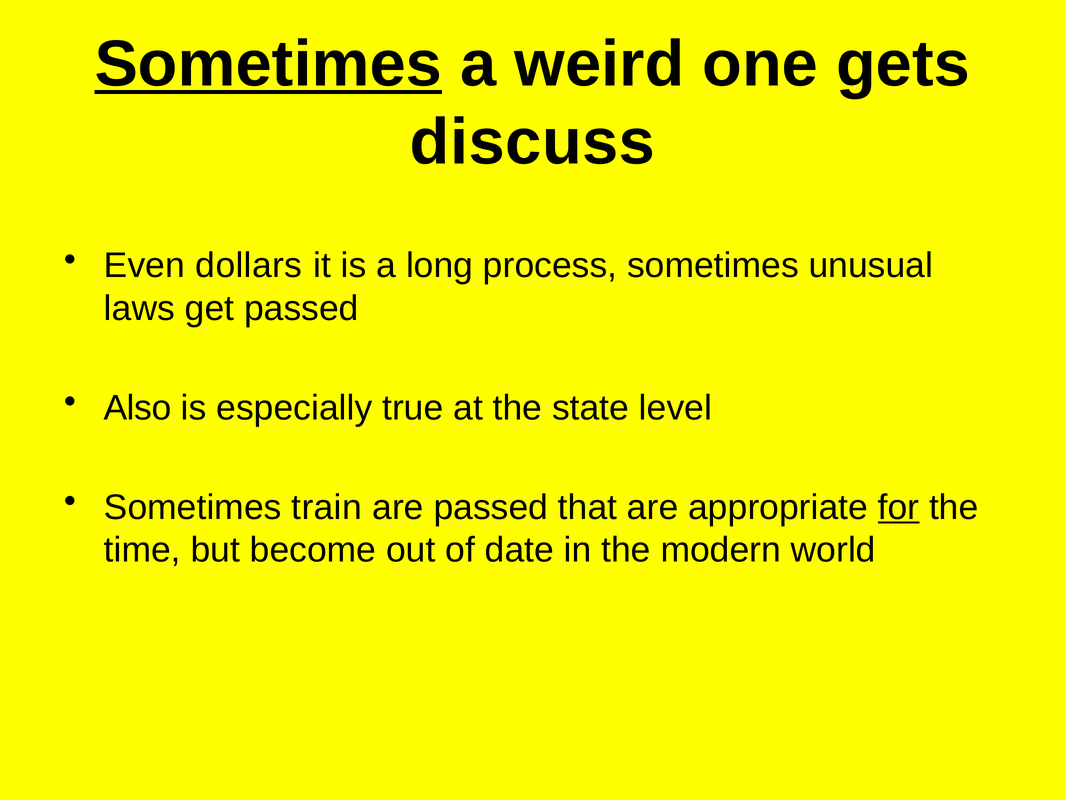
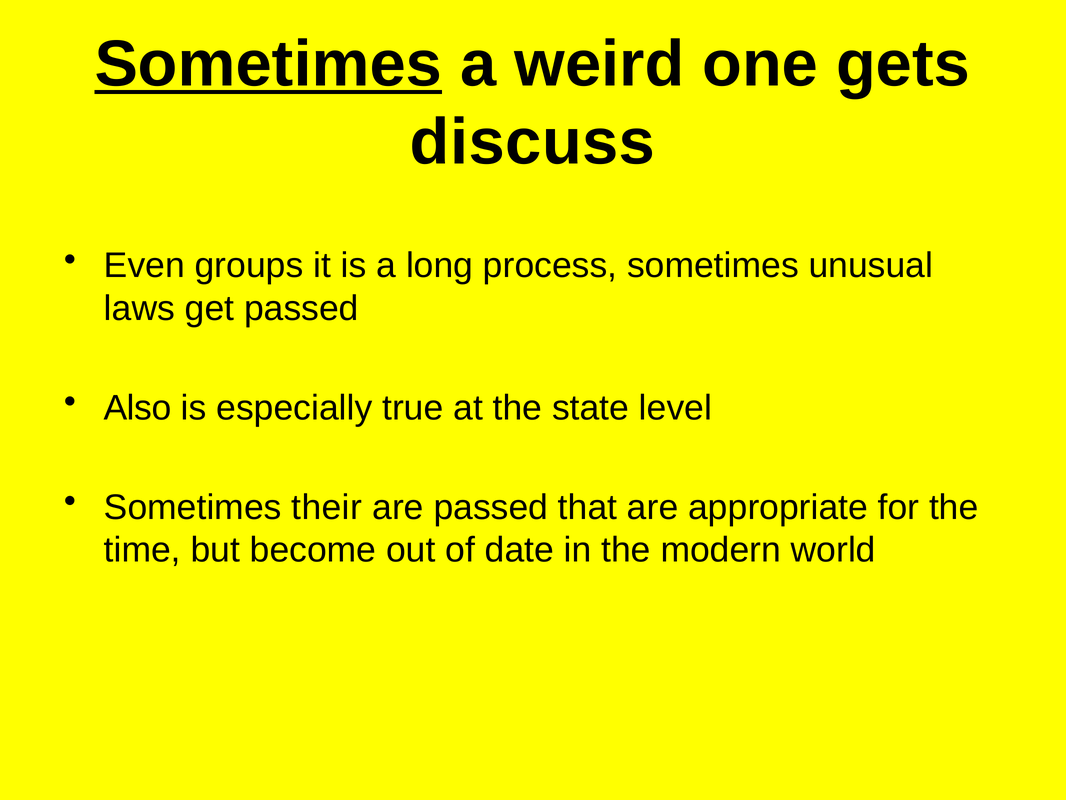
dollars: dollars -> groups (249, 265)
train: train -> their (327, 507)
for underline: present -> none (899, 507)
